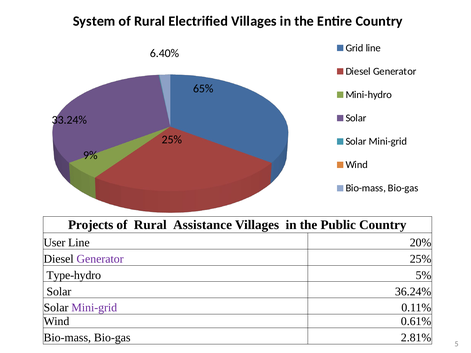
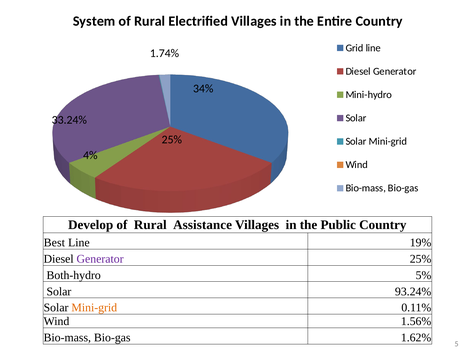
6.40%: 6.40% -> 1.74% (164, 53)
65%: 65% -> 34% (203, 89)
9%: 9% -> 4% (90, 155)
Projects: Projects -> Develop (91, 225)
User: User -> Best (54, 243)
20%: 20% -> 19% (421, 243)
Type-hydro: Type-hydro -> Both-hydro (74, 275)
36.24%: 36.24% -> 93.24% (413, 292)
Mini-grid colour: purple -> orange (94, 308)
0.61%: 0.61% -> 1.56% (416, 322)
2.81%: 2.81% -> 1.62% (416, 338)
